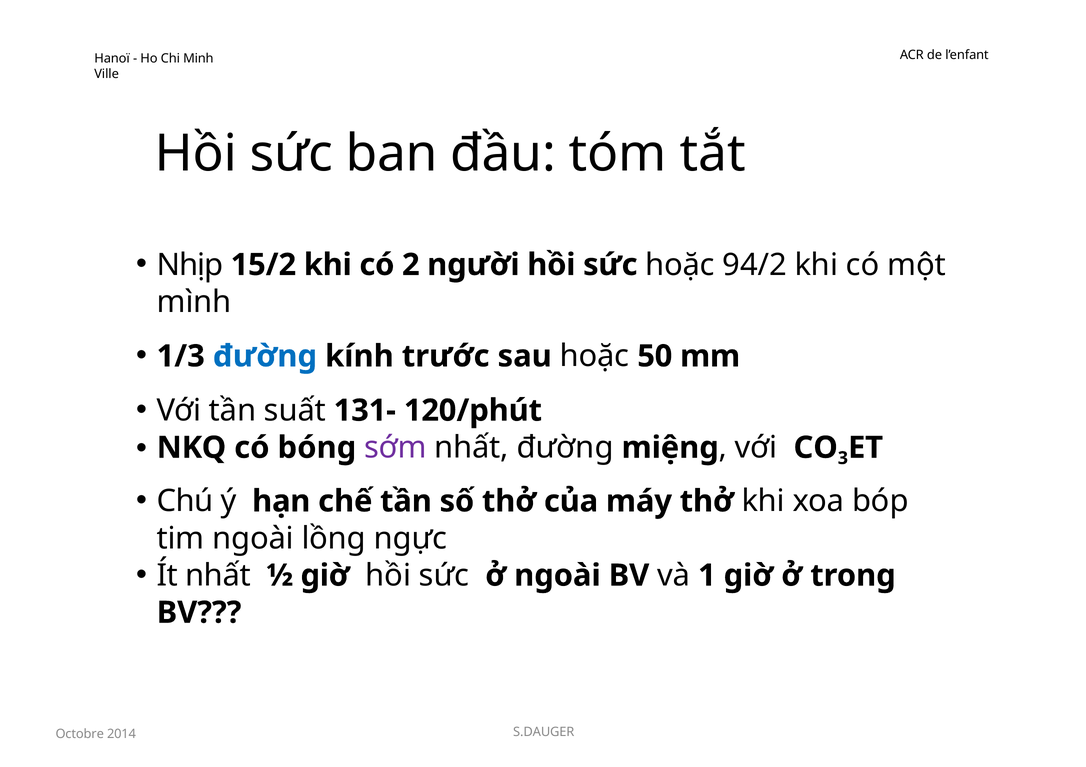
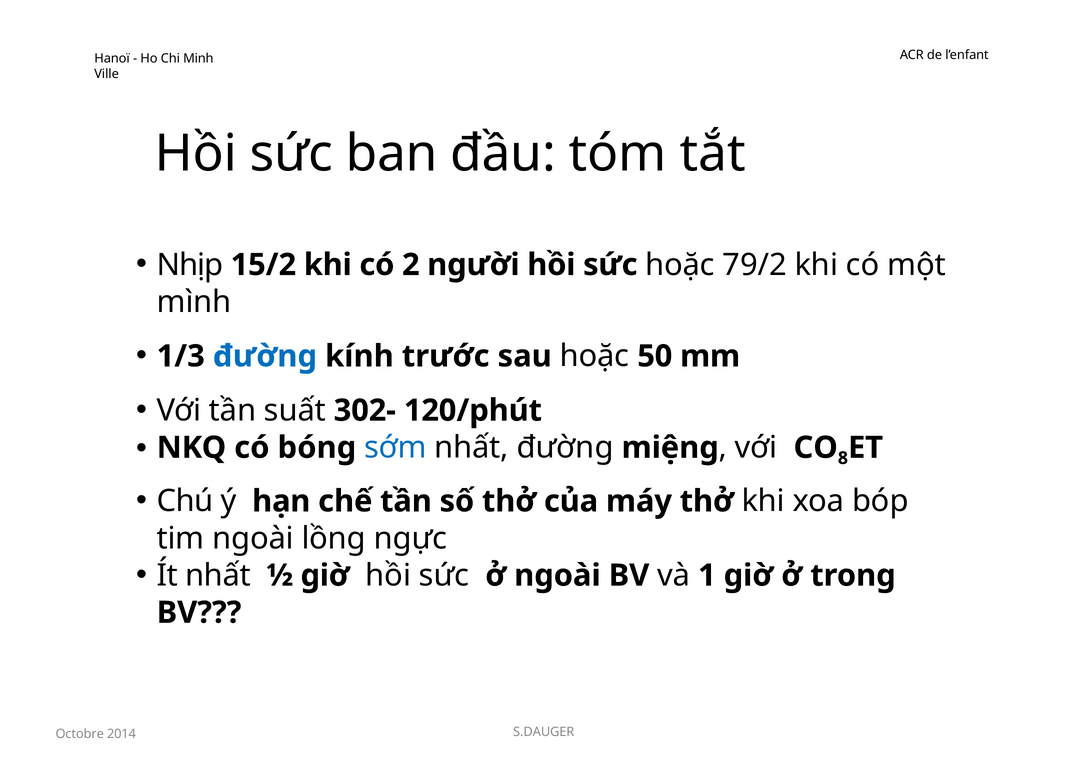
94/2: 94/2 -> 79/2 (755, 265)
131-: 131- -> 302- (365, 411)
sớm colour: purple -> blue (395, 448)
3: 3 -> 8 (843, 458)
